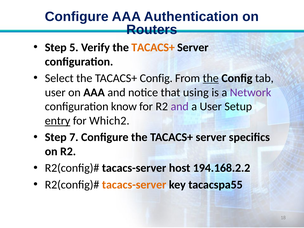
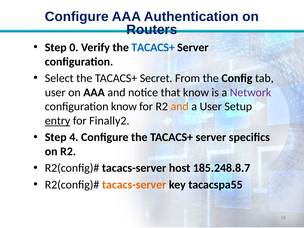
5: 5 -> 0 (74, 47)
TACACS+ colour: orange -> blue (153, 47)
TACACS+ Config: Config -> Secret (156, 78)
the underline: present -> none (211, 78)
that using: using -> know (196, 92)
and colour: purple -> orange (180, 107)
Which2: Which2 -> Finally2 (109, 121)
7: 7 -> 4 (74, 137)
194.168.2.2: 194.168.2.2 -> 185.248.8.7 (222, 168)
